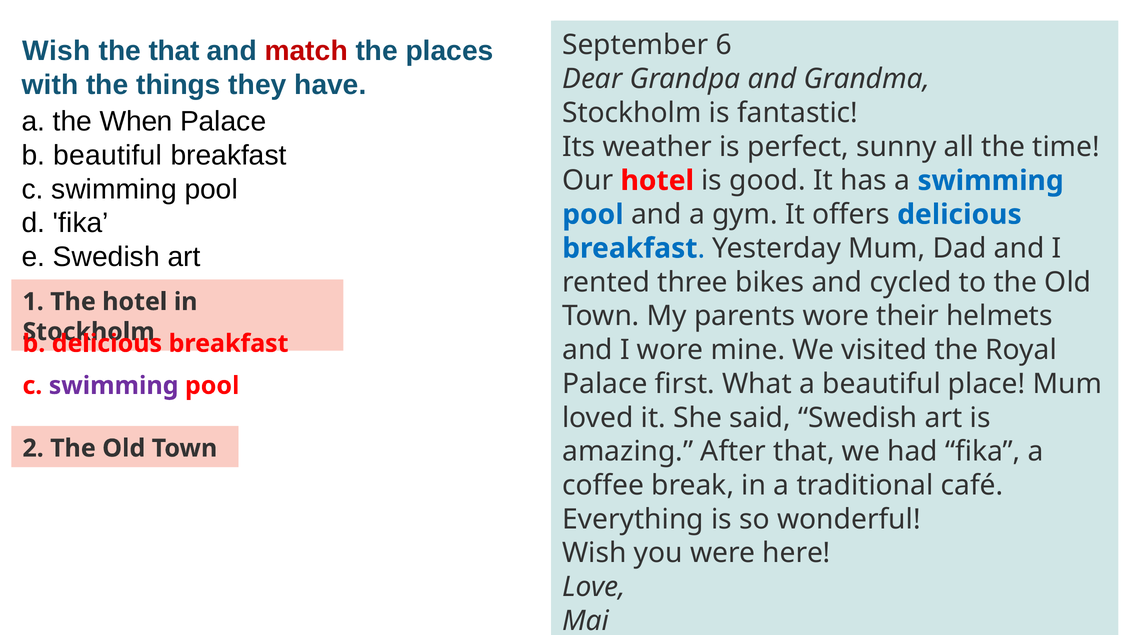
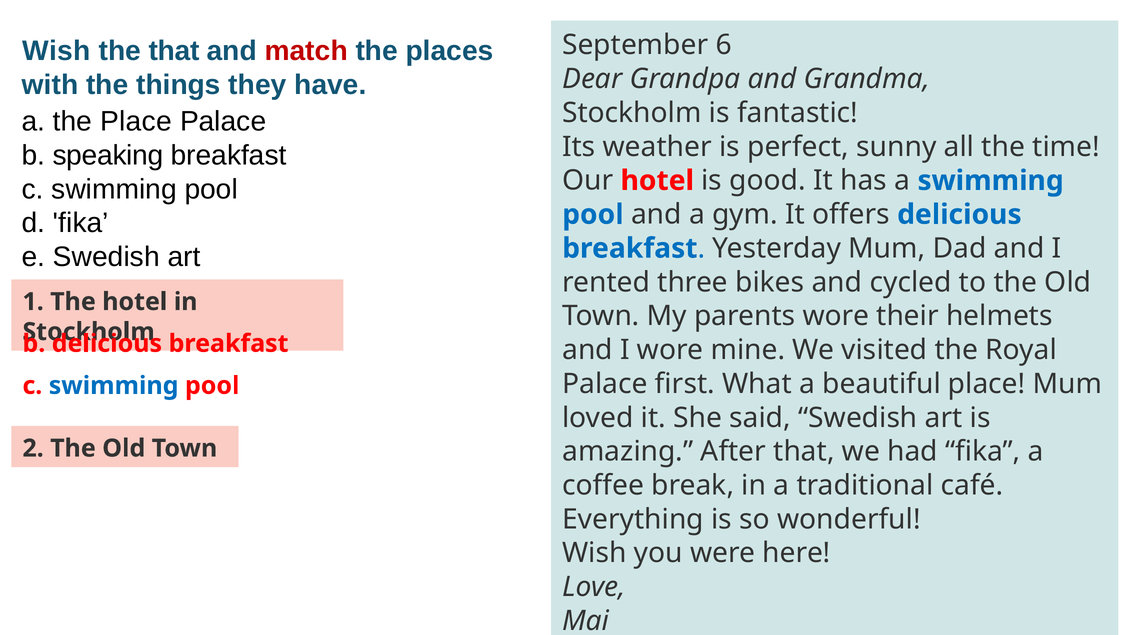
the When: When -> Place (136, 121)
b beautiful: beautiful -> speaking (108, 155)
swimming colour: purple -> blue (114, 386)
